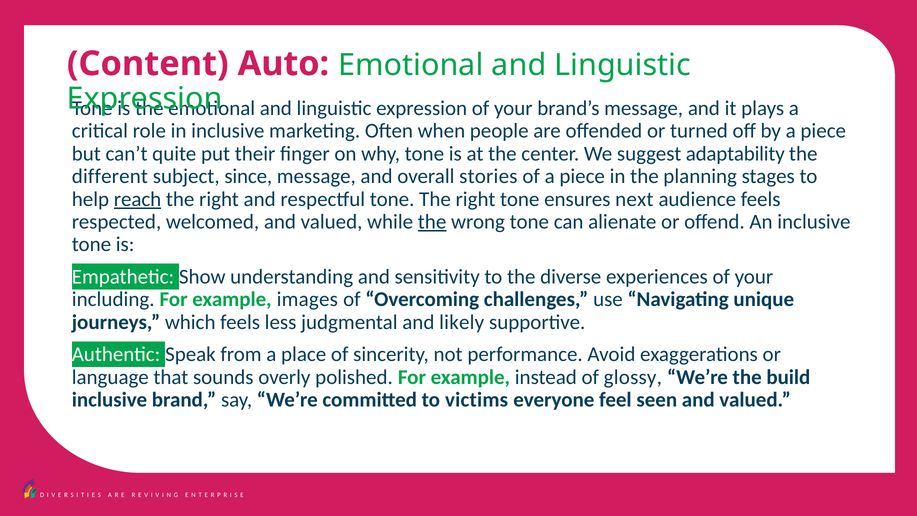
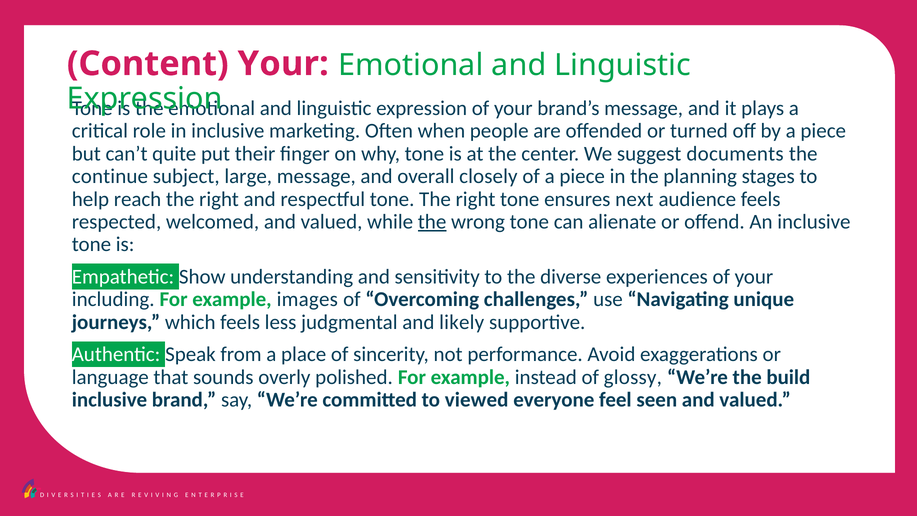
Content Auto: Auto -> Your (283, 64)
adaptability: adaptability -> documents (735, 154)
different: different -> continue (110, 176)
since: since -> large (248, 176)
stories: stories -> closely (488, 176)
reach underline: present -> none (138, 199)
victims: victims -> viewed (477, 400)
